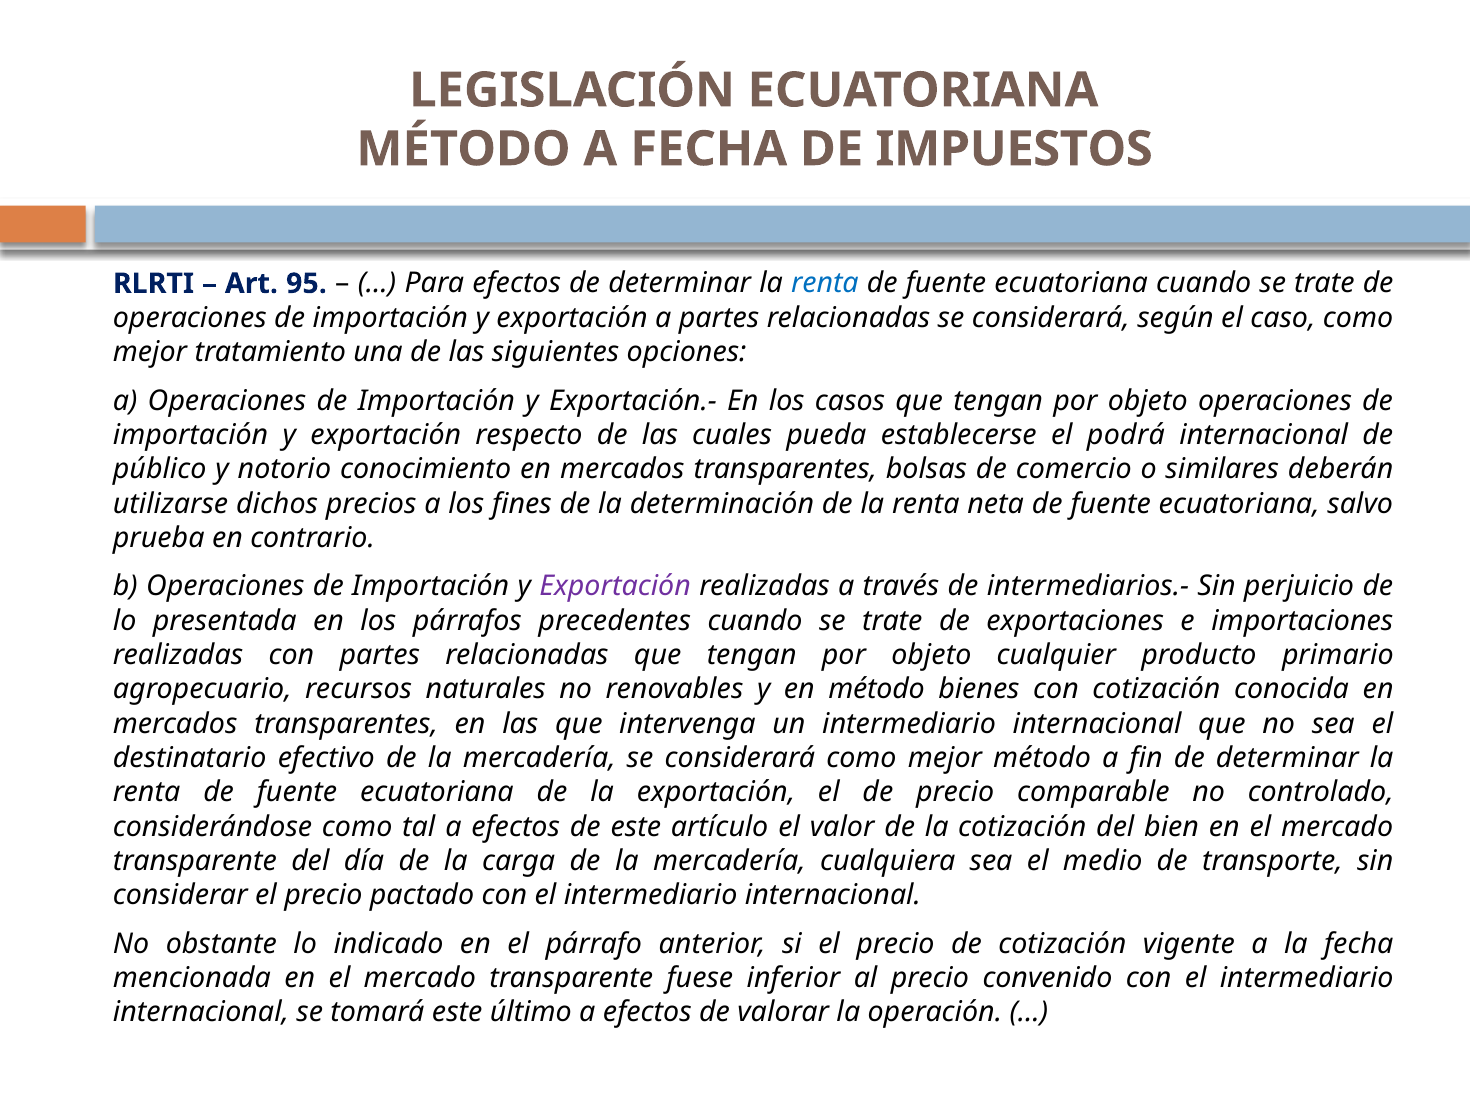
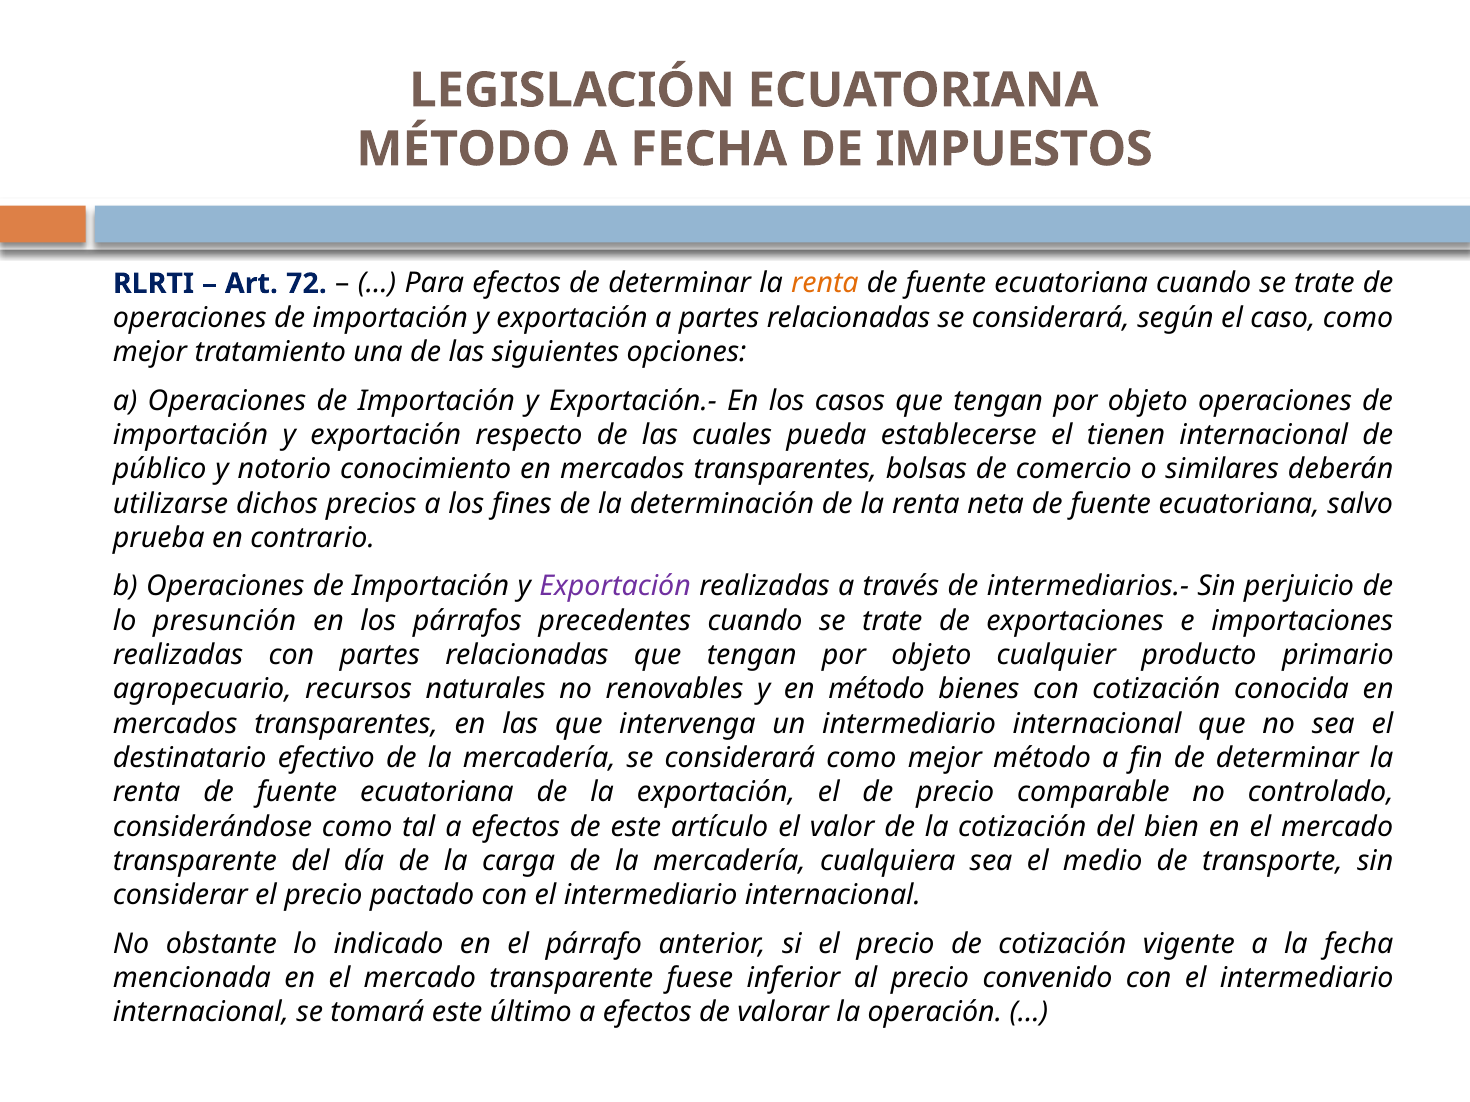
95: 95 -> 72 (306, 284)
renta colour: blue -> orange (825, 284)
podrá: podrá -> tienen (1126, 435)
presentada: presentada -> presunción (225, 621)
